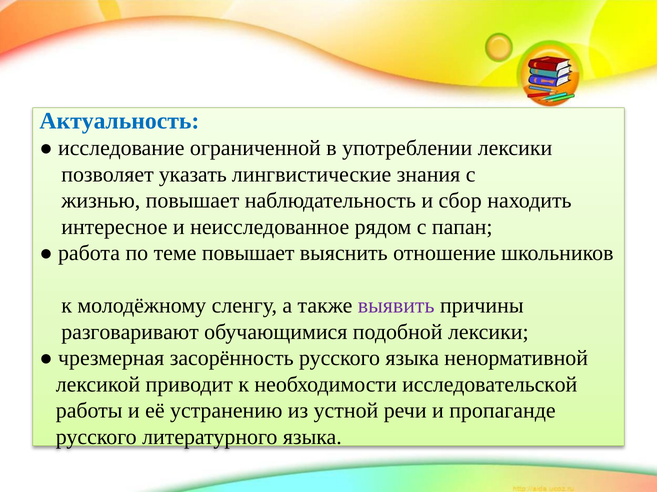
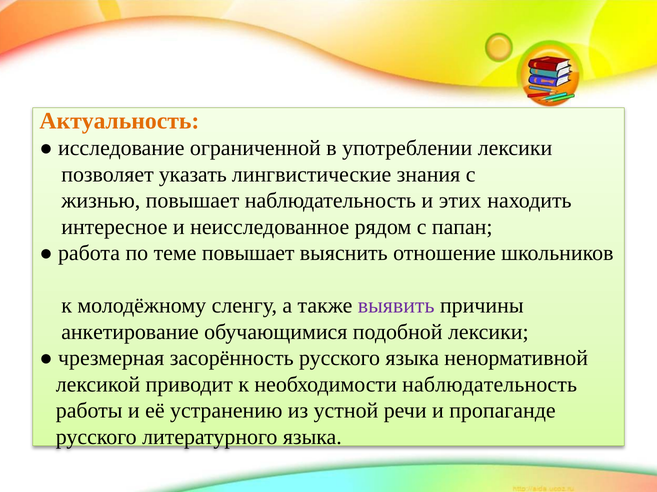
Актуальность colour: blue -> orange (119, 121)
сбор: сбор -> этих (460, 201)
разговаривают: разговаривают -> анкетирование (130, 332)
необходимости исследовательской: исследовательской -> наблюдательность (490, 385)
